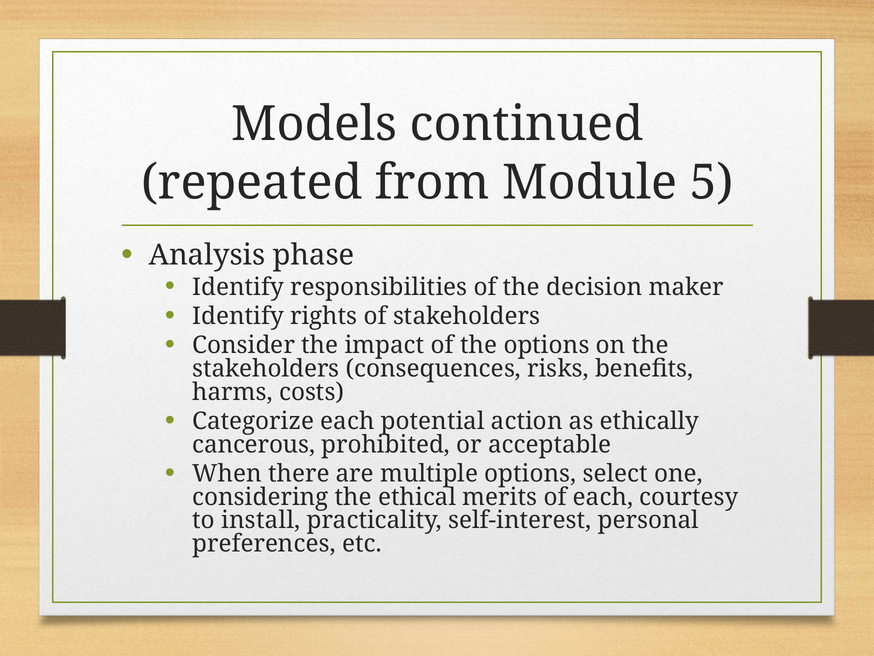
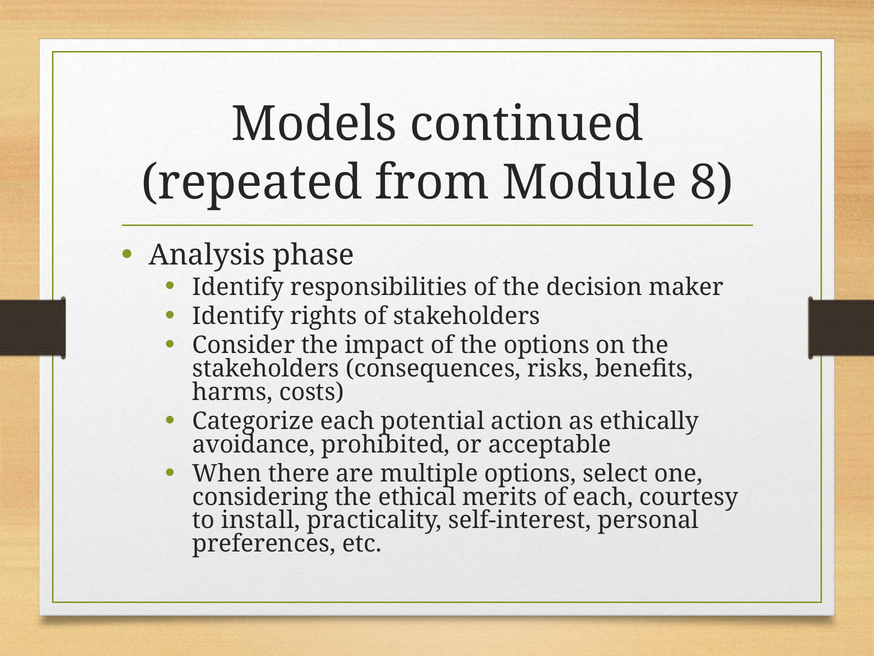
5: 5 -> 8 (712, 183)
cancerous: cancerous -> avoidance (254, 444)
